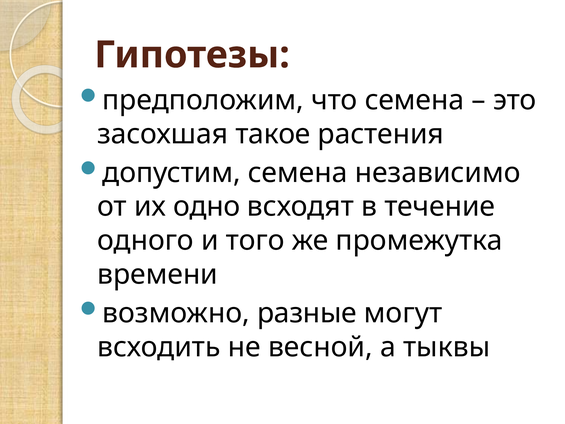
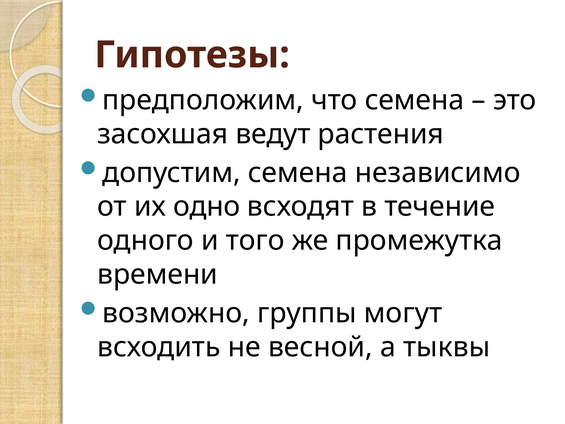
такое: такое -> ведут (273, 134)
разные: разные -> группы (307, 313)
